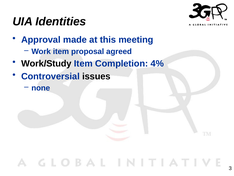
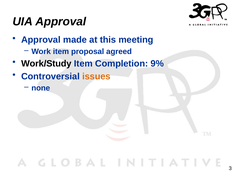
UIA Identities: Identities -> Approval (61, 21)
4%: 4% -> 9% (157, 63)
issues colour: black -> orange (96, 76)
